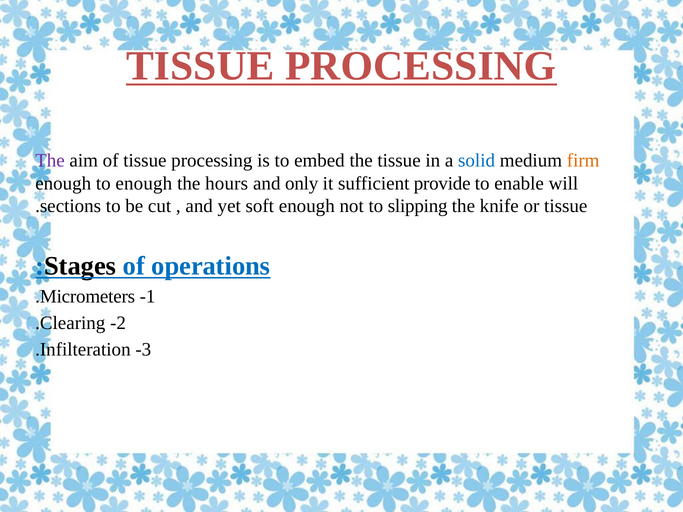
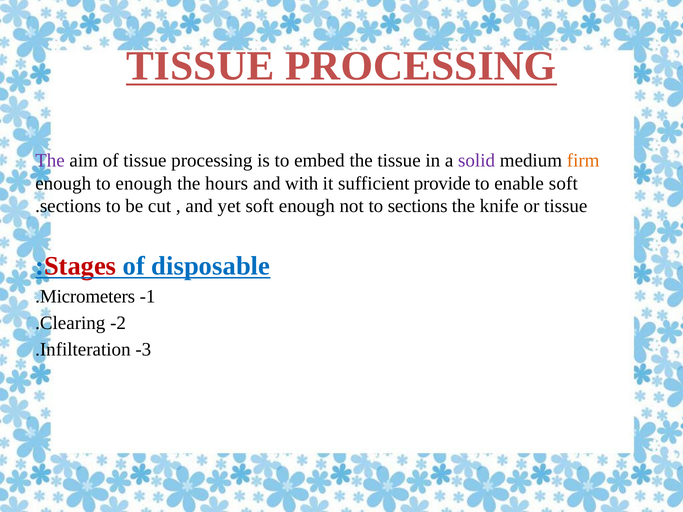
solid colour: blue -> purple (477, 161)
only: only -> with (302, 183)
enable will: will -> soft (563, 183)
to slipping: slipping -> sections (418, 206)
Stages colour: black -> red (80, 266)
operations: operations -> disposable (211, 266)
